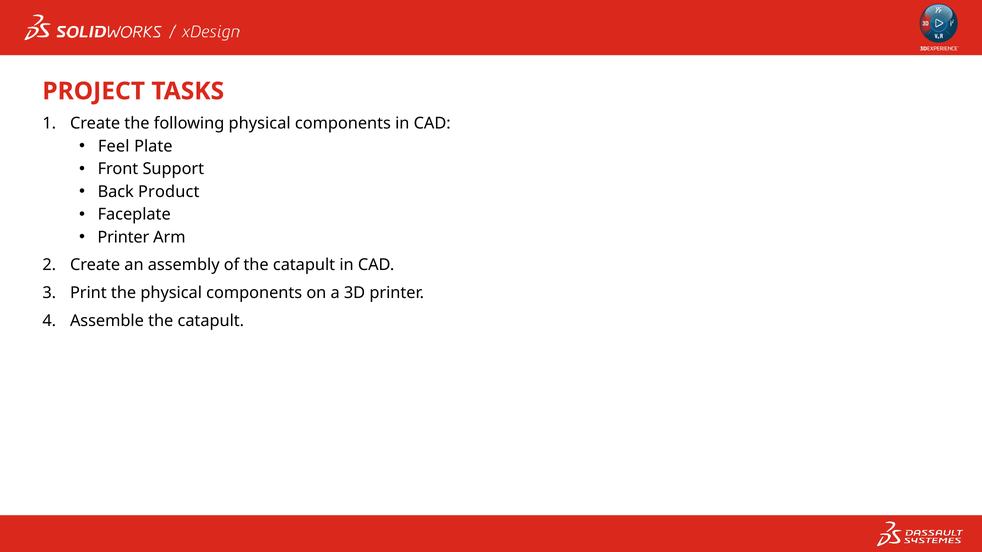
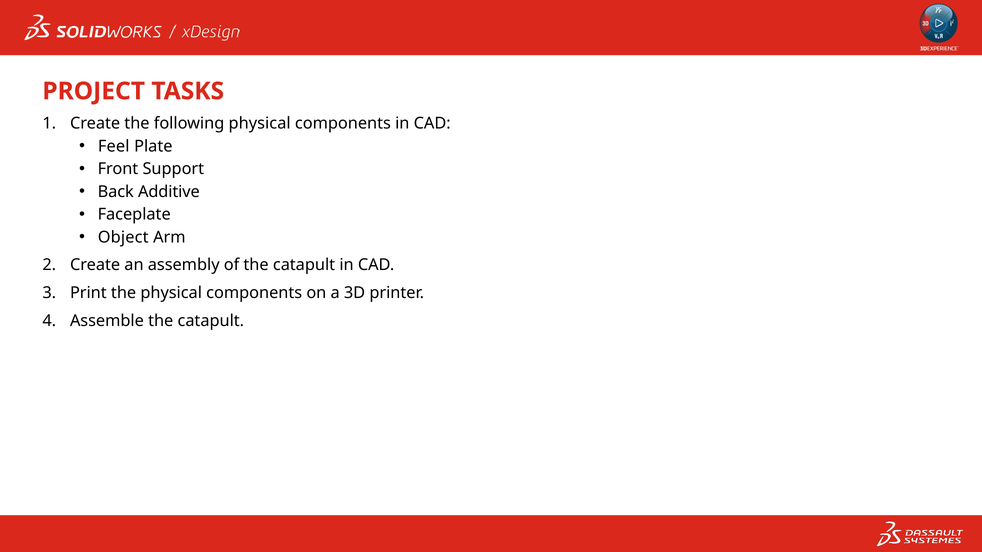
Product: Product -> Additive (169, 192)
Printer: Printer -> Object (123, 237)
